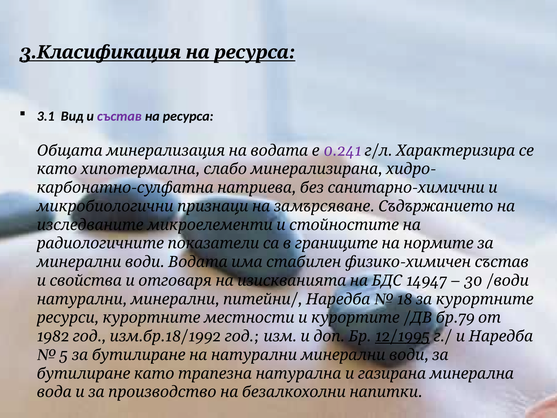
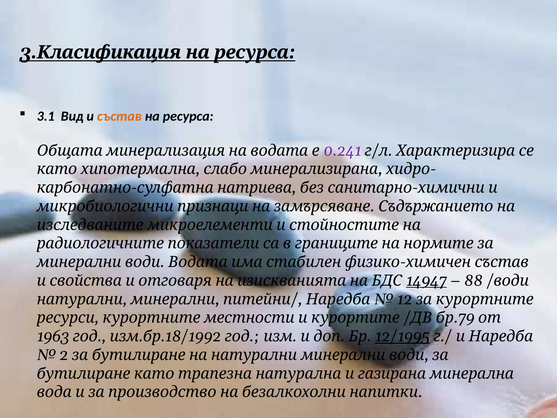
състав colour: purple -> orange (119, 116)
14947 underline: none -> present (426, 280)
30: 30 -> 88 (473, 280)
18: 18 -> 12 (404, 299)
1982: 1982 -> 1963 (53, 336)
5: 5 -> 2 (64, 355)
